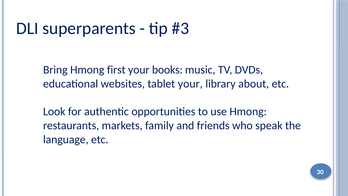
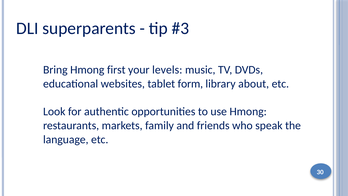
books: books -> levels (167, 70)
tablet your: your -> form (190, 84)
